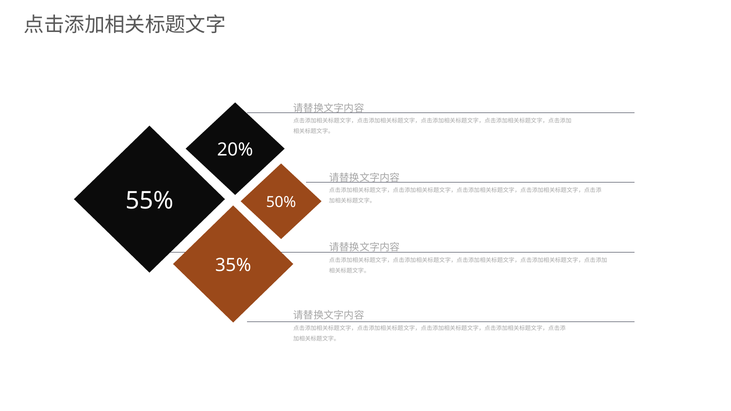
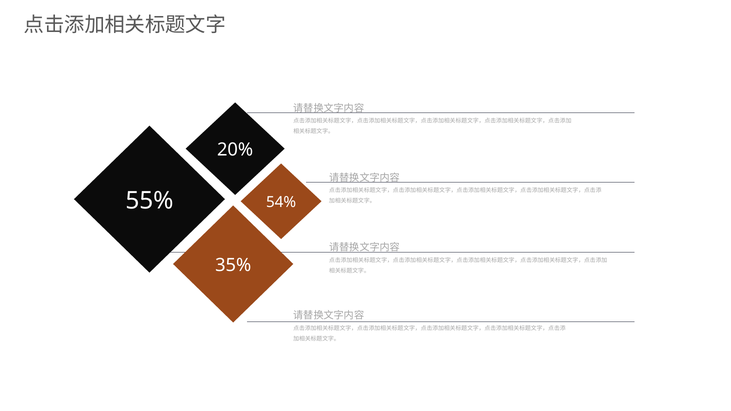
50%: 50% -> 54% (281, 202)
